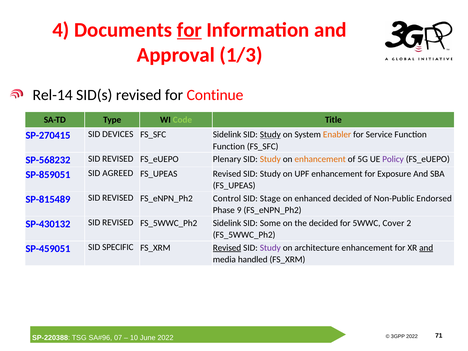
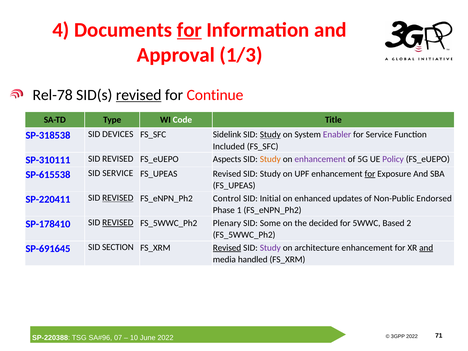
Rel-14: Rel-14 -> Rel-78 (53, 95)
revised underline: none -> present (139, 95)
Code colour: light green -> white (182, 120)
SP-270415: SP-270415 -> SP-318538 (48, 135)
Enabler colour: orange -> purple (337, 135)
Function: Function -> Included (229, 146)
SP-568232: SP-568232 -> SP-310111 (48, 160)
Plenary: Plenary -> Aspects (227, 159)
enhancement colour: orange -> purple (320, 159)
SP-859051: SP-859051 -> SP-615538 (48, 175)
SID AGREED: AGREED -> SERVICE (118, 173)
for underline: none -> present (370, 174)
SP-815489: SP-815489 -> SP-220411 (48, 199)
REVISED underline: none -> present (118, 198)
Stage: Stage -> Initial (270, 198)
enhanced decided: decided -> updates (348, 198)
9: 9 -> 1 (239, 210)
SP-430132: SP-430132 -> SP-178410 (48, 224)
REVISED underline: none -> present (118, 223)
Sidelink: Sidelink -> Plenary (227, 223)
Cover: Cover -> Based (394, 223)
SP-459051: SP-459051 -> SP-691645 (48, 249)
SPECIFIC: SPECIFIC -> SECTION (118, 247)
